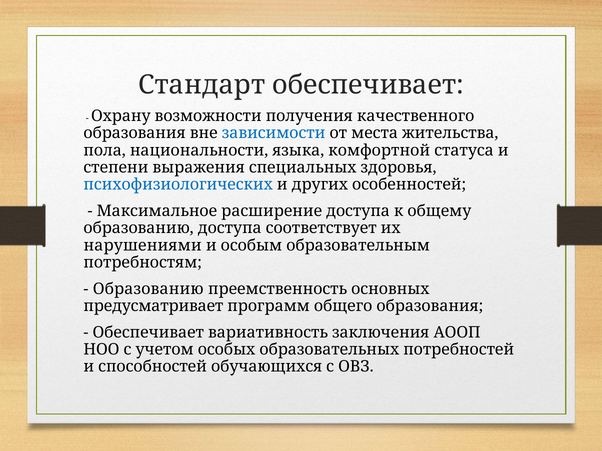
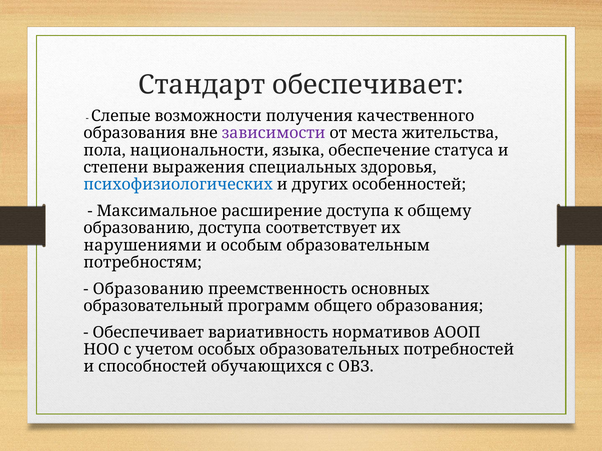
Охрану: Охрану -> Слепые (121, 116)
зависимости colour: blue -> purple (274, 133)
комфортной: комфортной -> обеспечение (379, 150)
предусматривает: предусматривает -> образовательный (153, 306)
заключения: заключения -> нормативов (381, 333)
